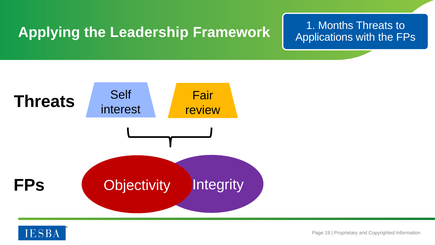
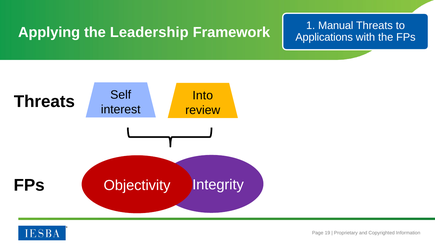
Months: Months -> Manual (336, 26)
Fair: Fair -> Into (203, 95)
